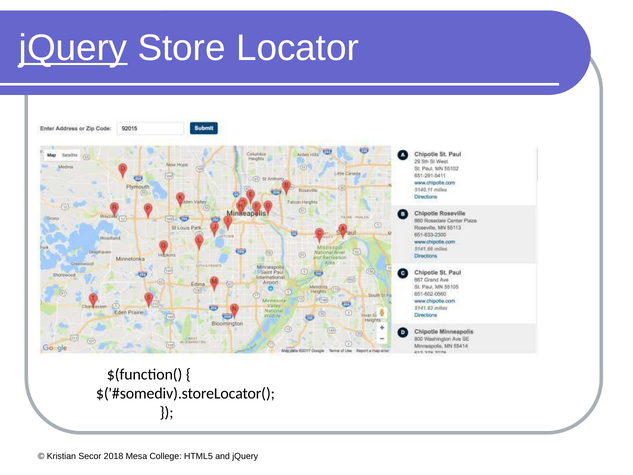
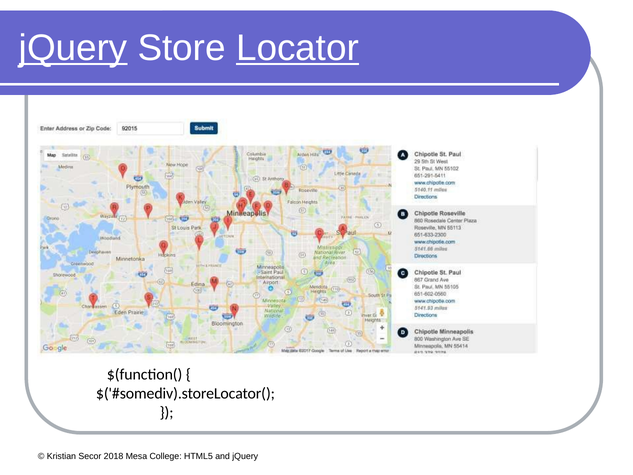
Locator underline: none -> present (298, 48)
